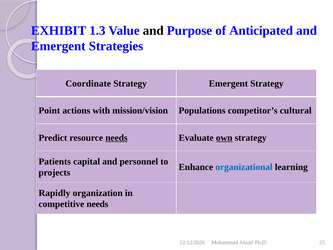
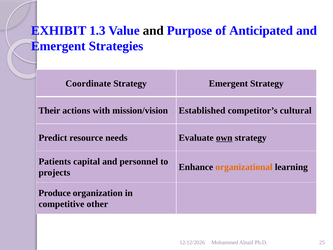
Point: Point -> Their (49, 111)
Populations: Populations -> Established (202, 111)
needs underline: present -> none (116, 138)
organizational colour: blue -> orange (244, 167)
Rapidly: Rapidly -> Produce (55, 193)
competitive needs: needs -> other (97, 204)
